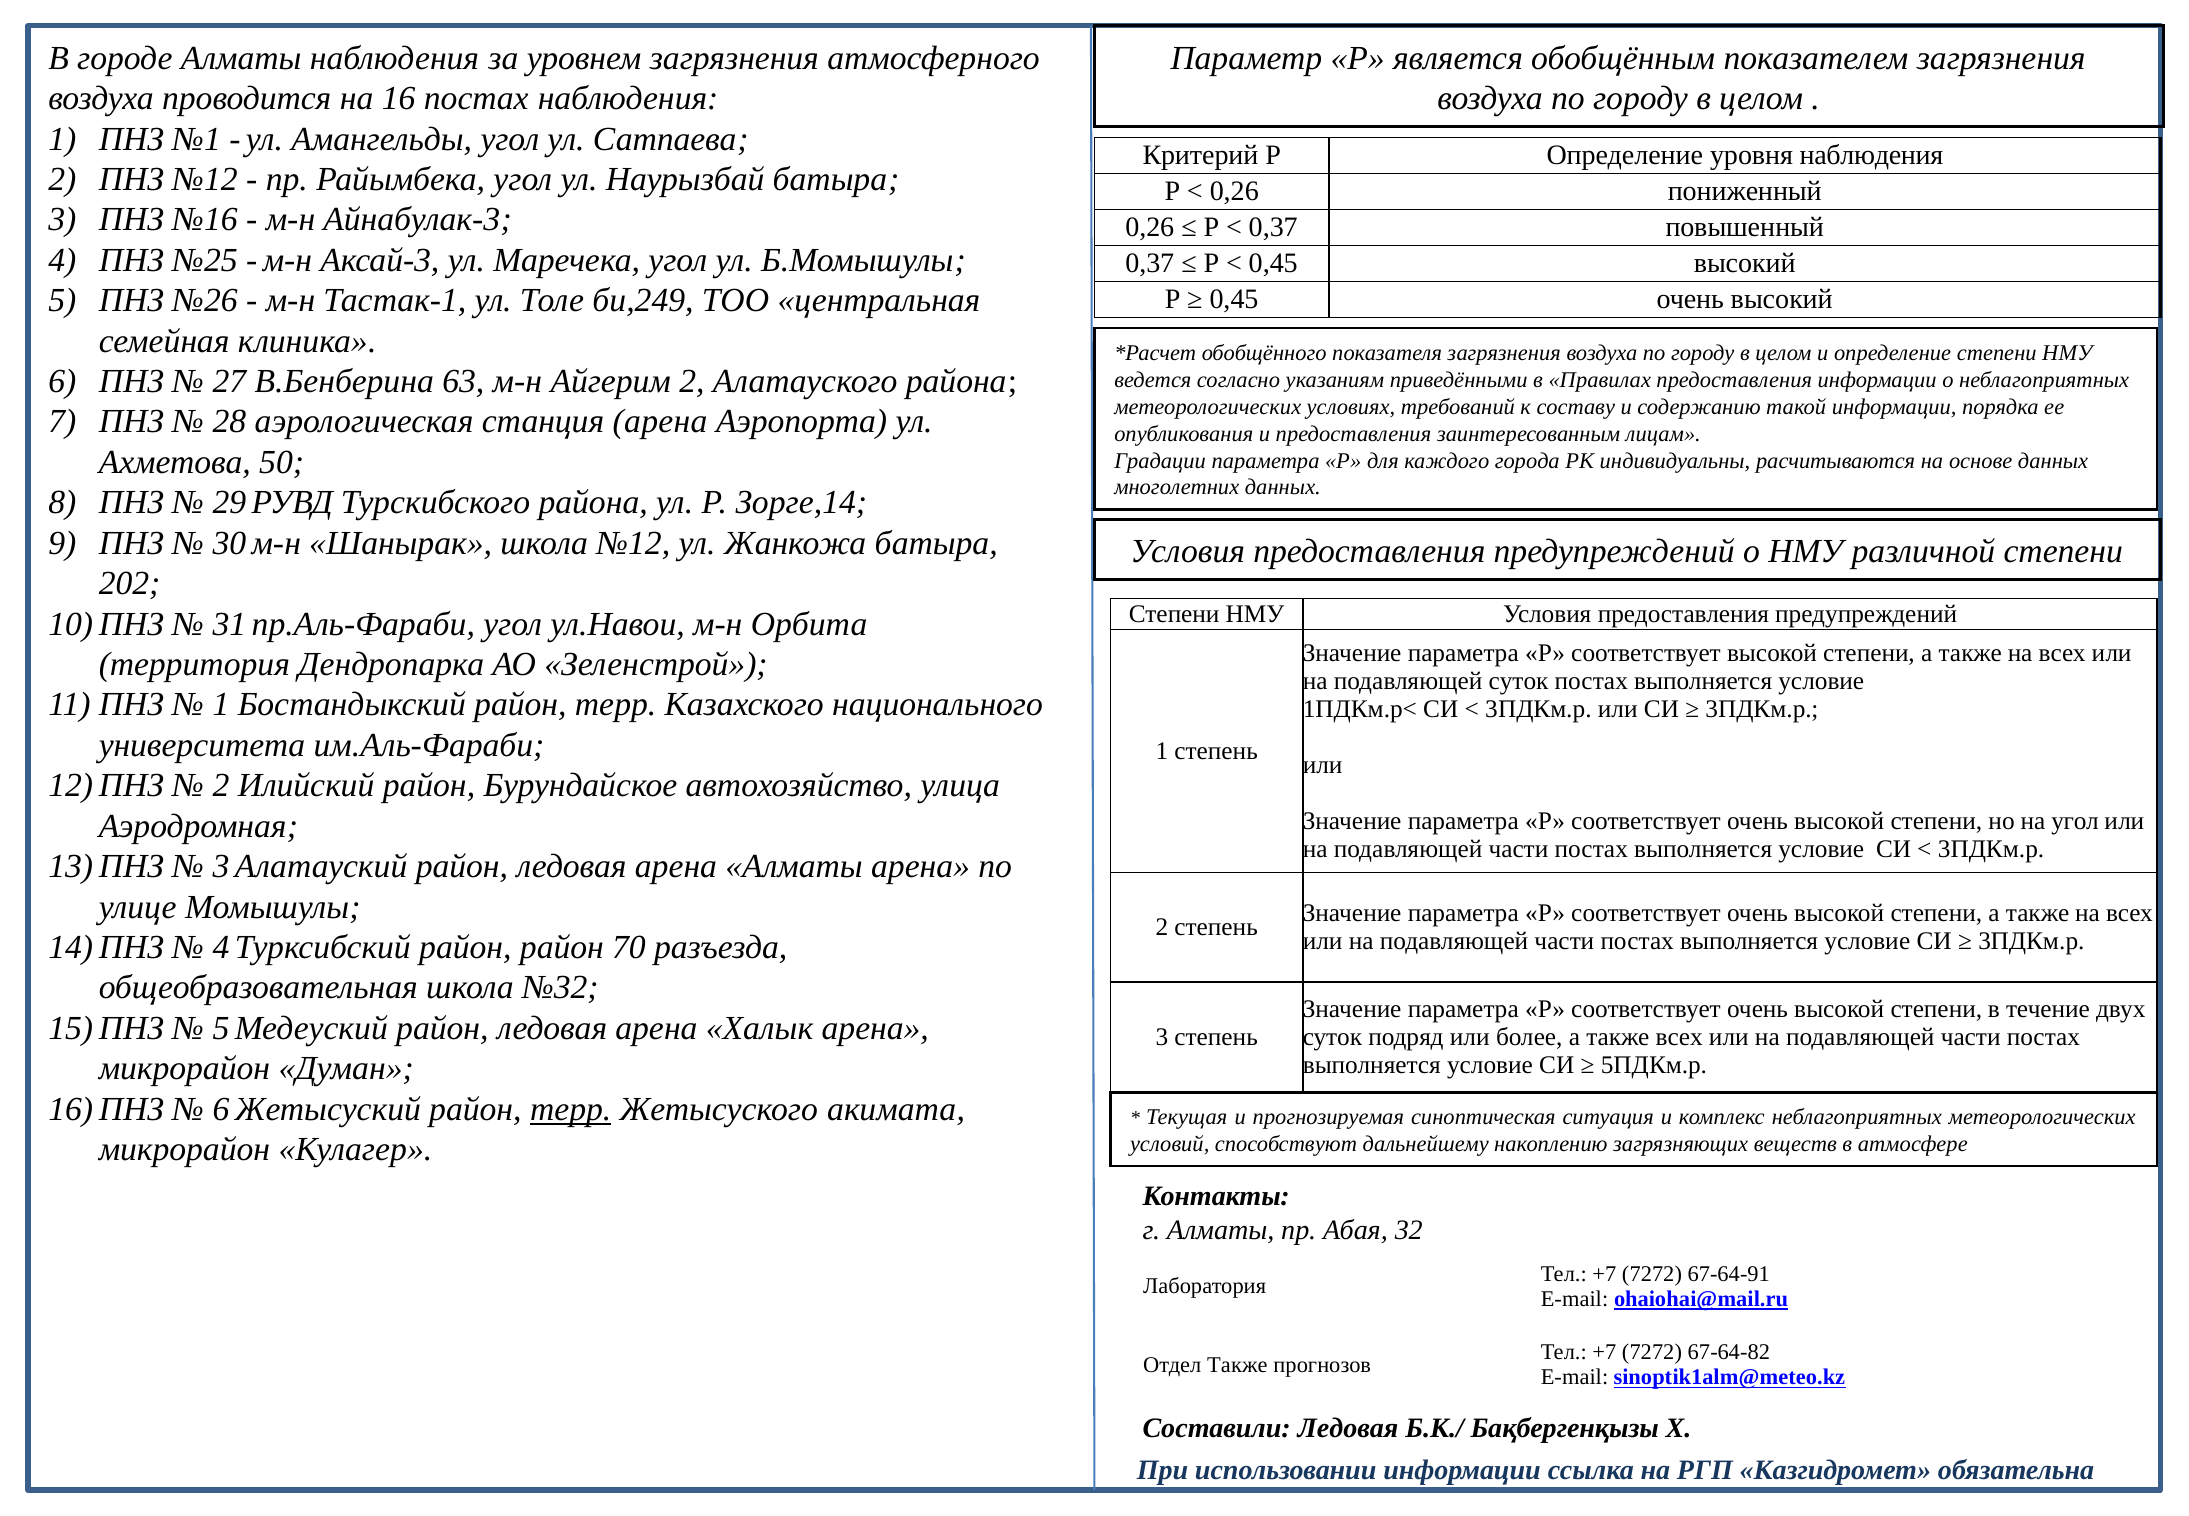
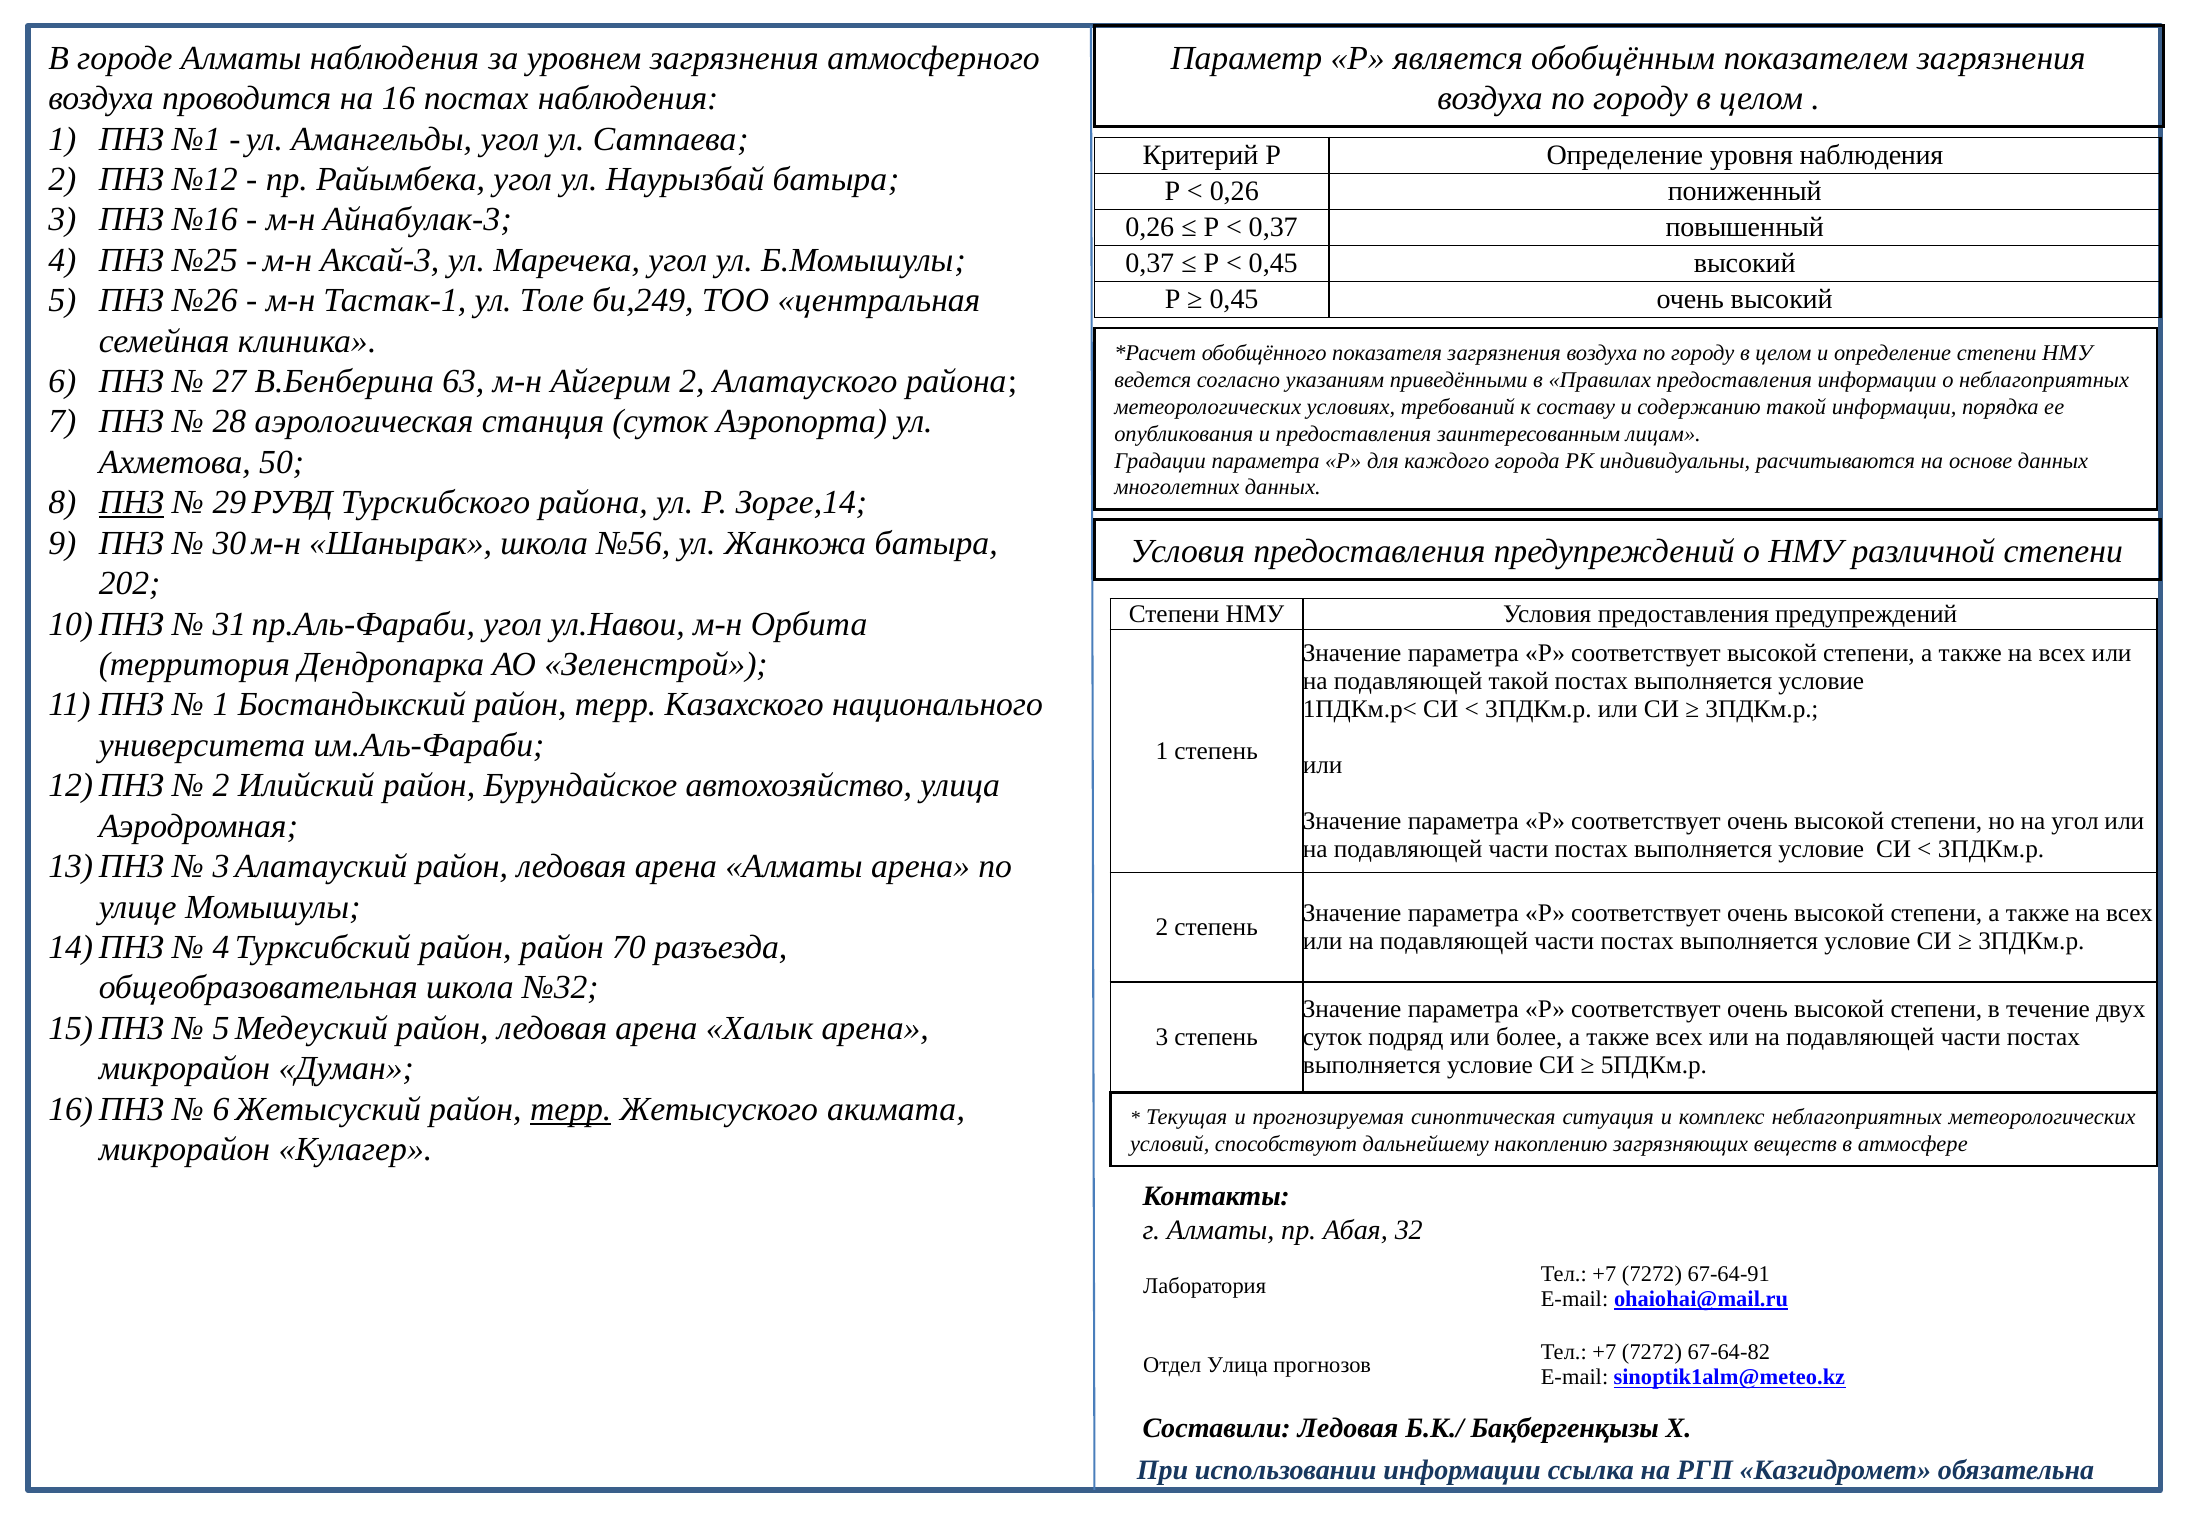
станция арена: арена -> суток (660, 422)
ПНЗ underline: none -> present (131, 503)
школа №12: №12 -> №56 (633, 543)
подавляющей суток: суток -> такой (1519, 681)
Отдел Также: Также -> Улица (1237, 1364)
